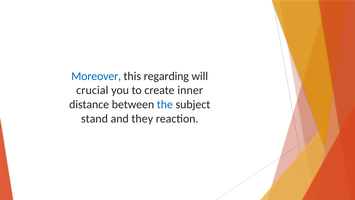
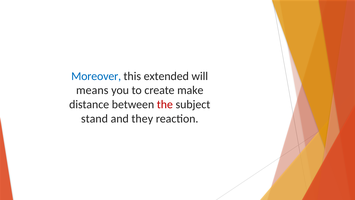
regarding: regarding -> extended (166, 76)
crucial: crucial -> means (92, 90)
inner: inner -> make (190, 90)
the colour: blue -> red (165, 104)
